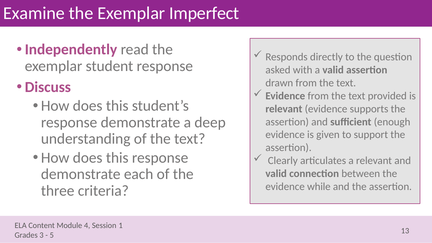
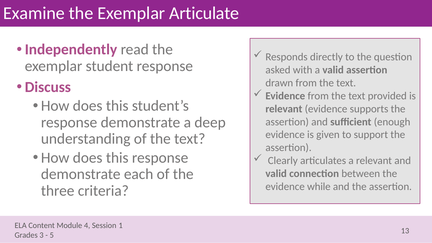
Imperfect: Imperfect -> Articulate (204, 13)
